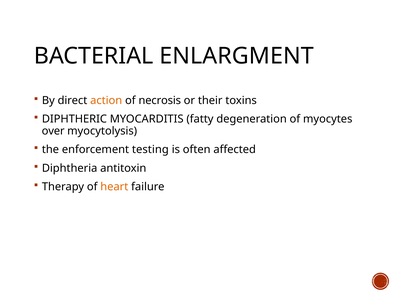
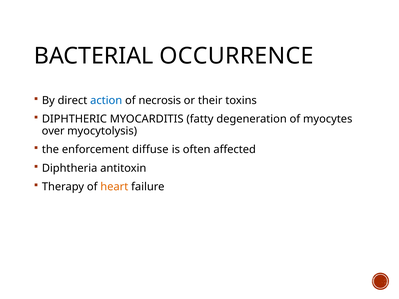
ENLARGMENT: ENLARGMENT -> OCCURRENCE (236, 56)
action colour: orange -> blue (106, 100)
testing: testing -> diffuse (150, 150)
